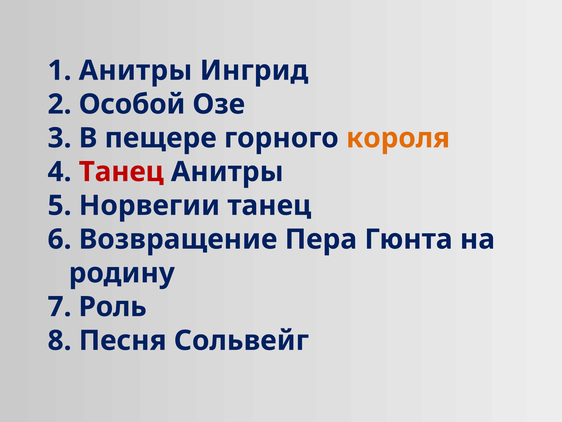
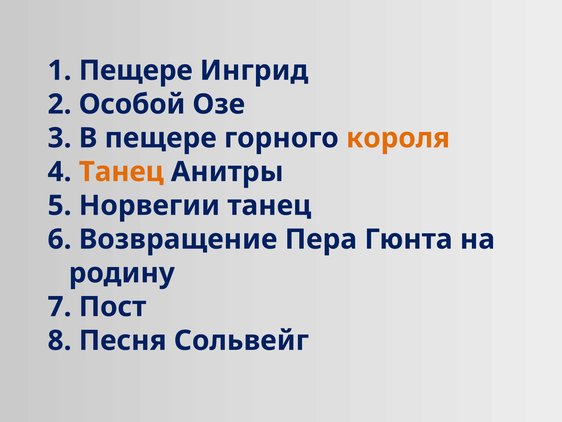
Анитры: Анитры -> Пещере (136, 70)
Танец colour: red -> orange (121, 172)
Роль: Роль -> Пост (113, 306)
